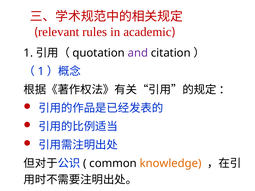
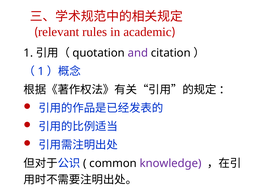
knowledge colour: orange -> purple (171, 164)
